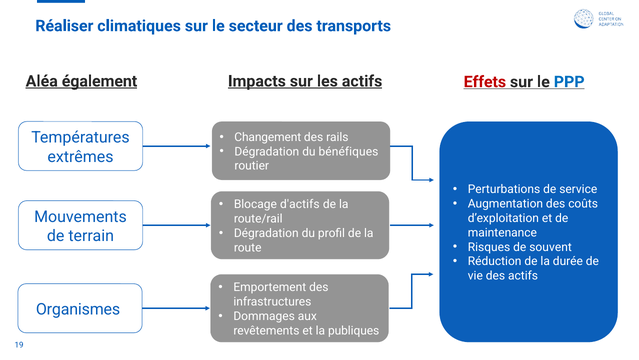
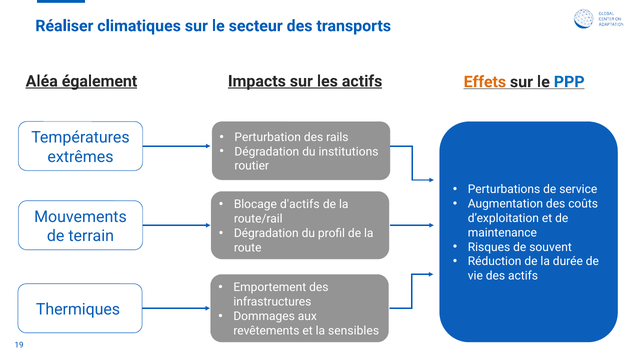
Effets colour: red -> orange (485, 82)
Changement: Changement -> Perturbation (268, 137)
bénéfiques: bénéfiques -> institutions (349, 151)
Organismes: Organismes -> Thermiques (78, 309)
publiques: publiques -> sensibles (354, 330)
